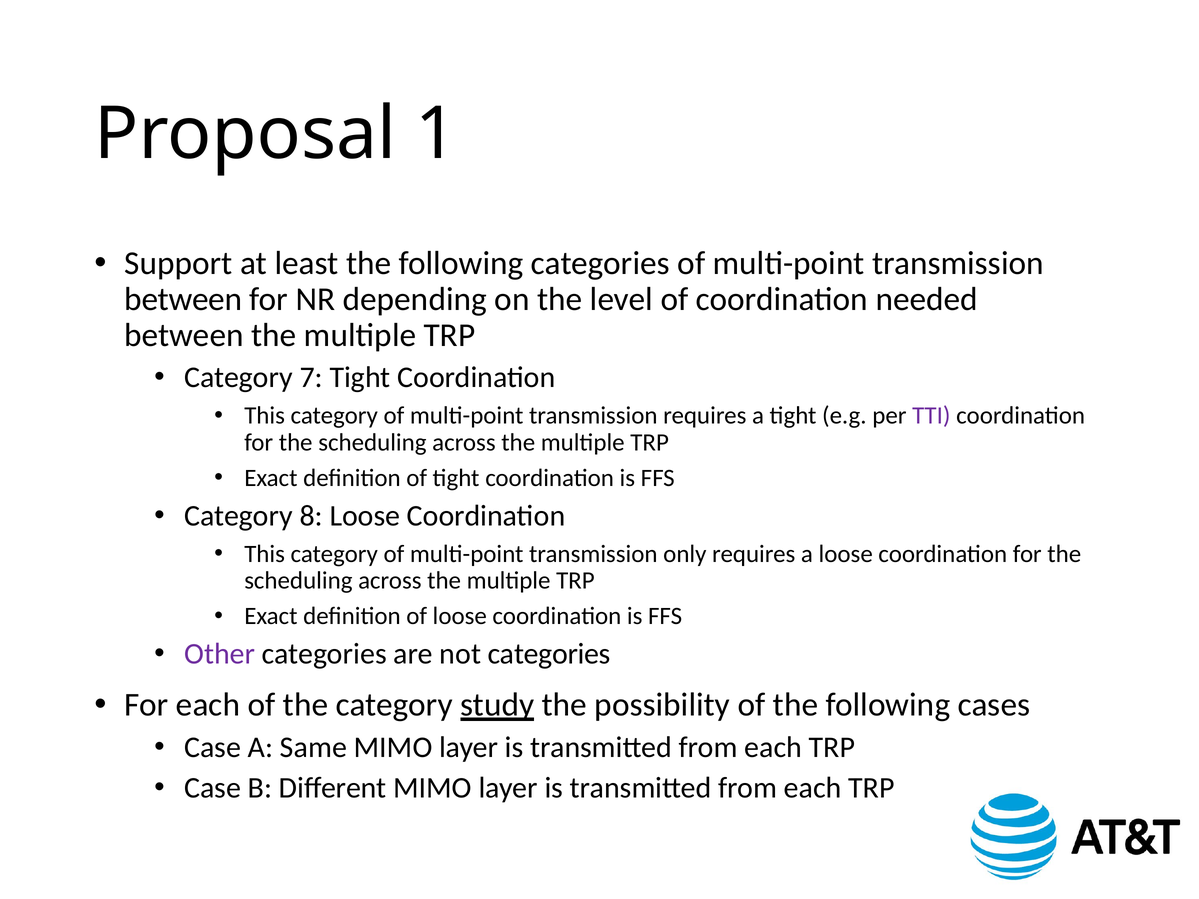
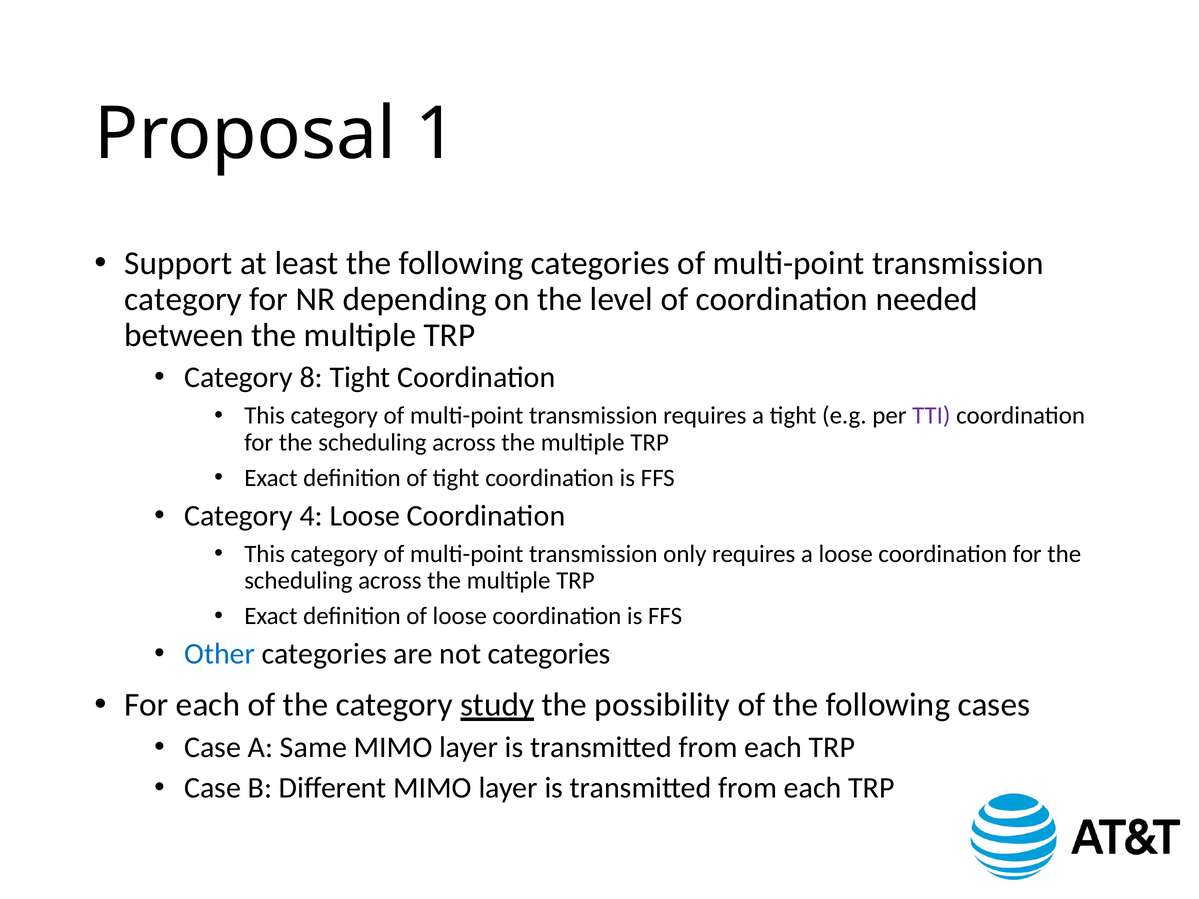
between: between -> category (183, 299)
7: 7 -> 8 (311, 378)
8: 8 -> 4 (311, 516)
Other colour: purple -> blue (220, 654)
